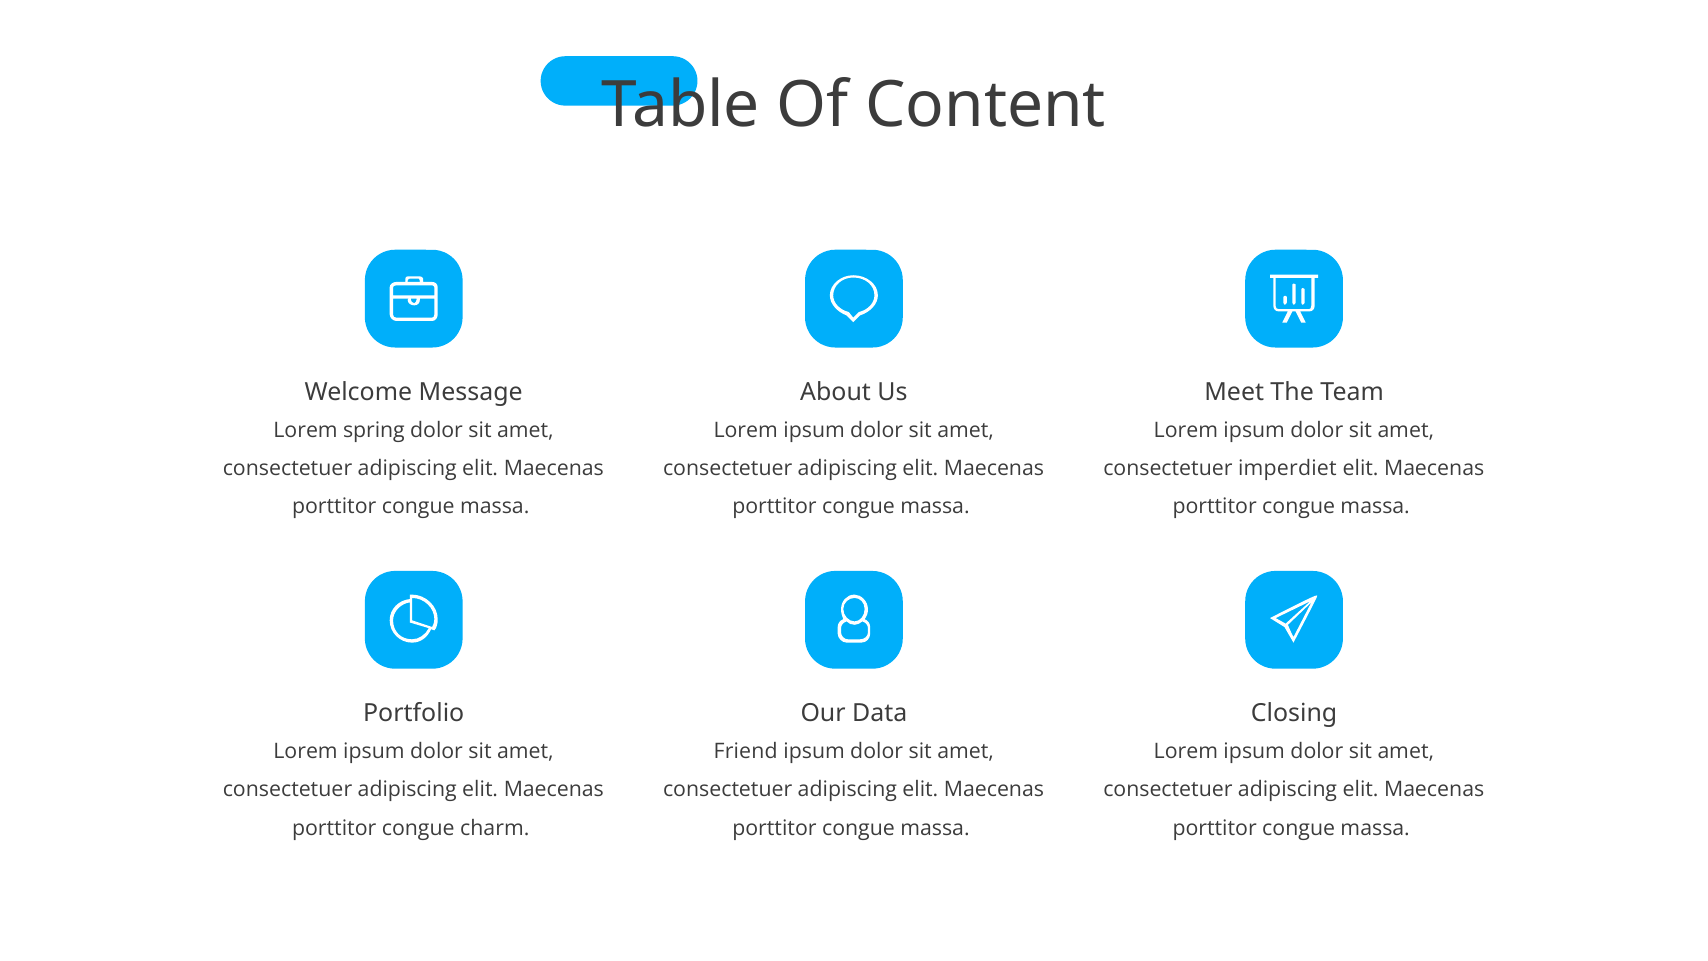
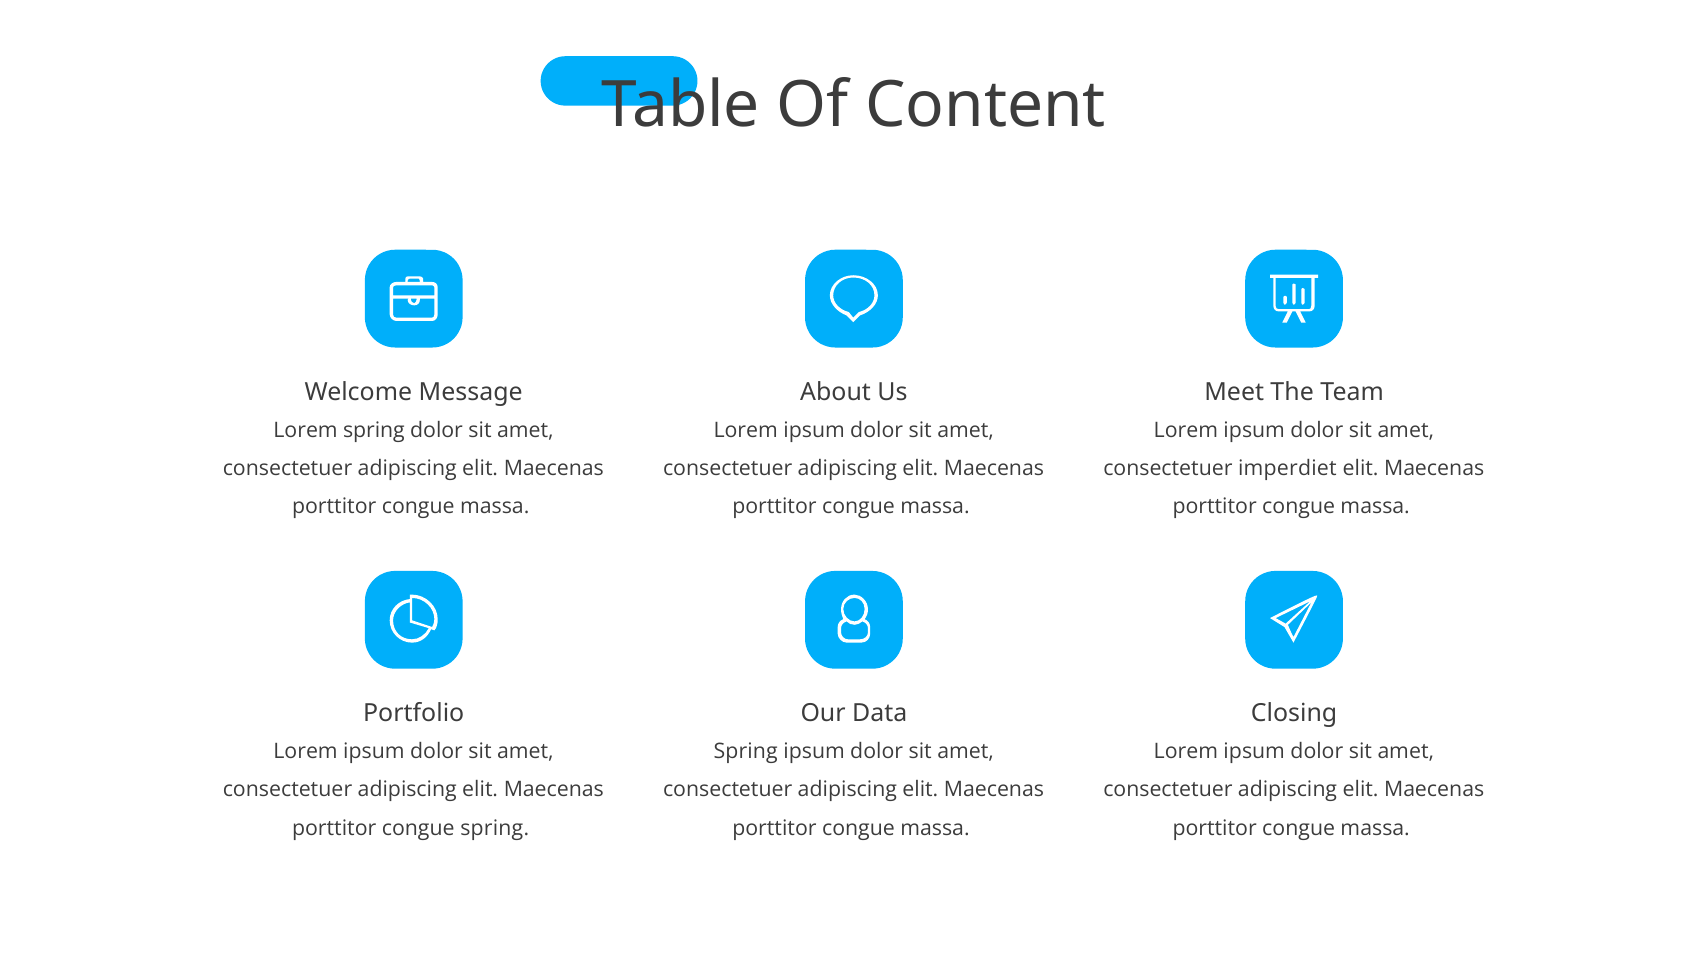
Friend: Friend -> Spring (746, 751)
congue charm: charm -> spring (495, 828)
